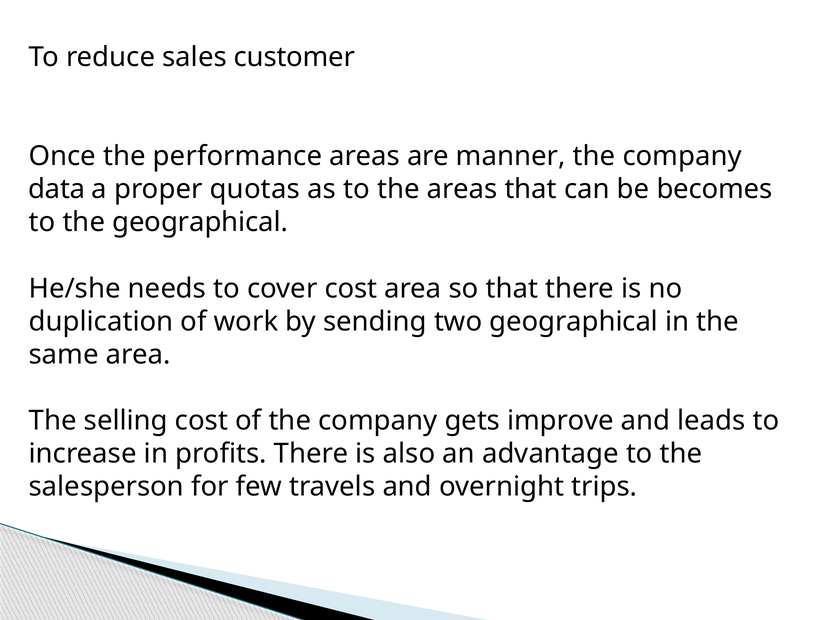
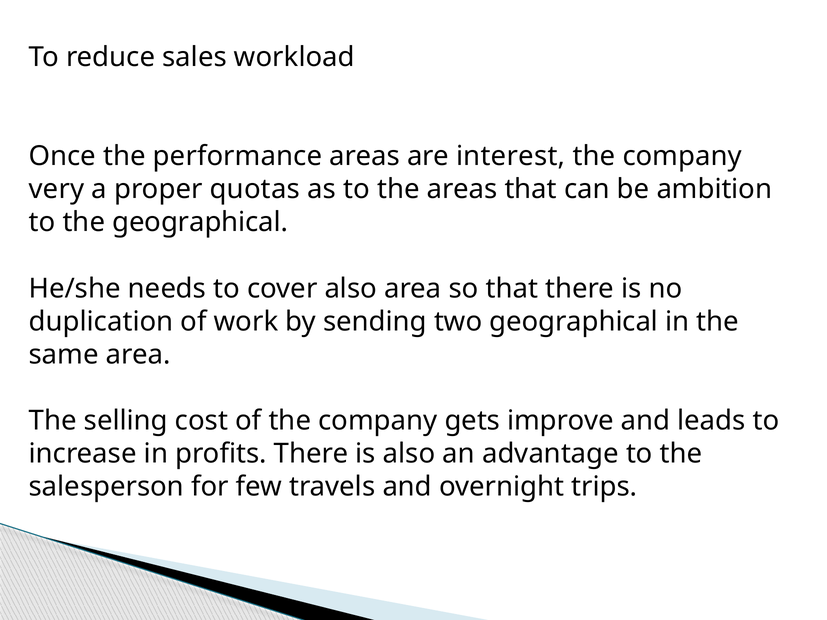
customer: customer -> workload (294, 57)
manner: manner -> interest (511, 156)
data: data -> very (57, 189)
becomes: becomes -> ambition (714, 189)
cover cost: cost -> also (351, 289)
